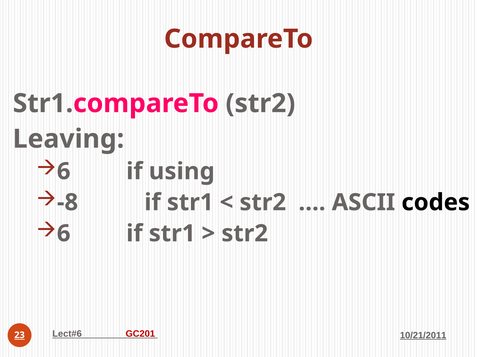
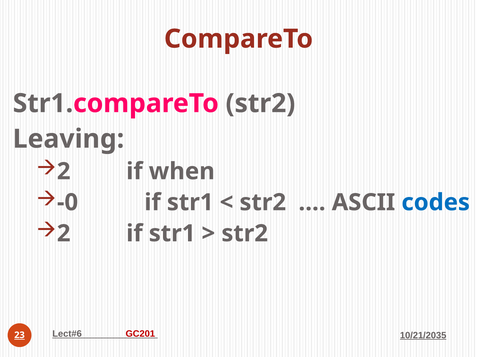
6: 6 -> 2 (64, 172)
using: using -> when (182, 172)
-8: -8 -> -0 (67, 203)
codes colour: black -> blue (436, 203)
6: 6 -> 2 (64, 234)
10/21/2011: 10/21/2011 -> 10/21/2035 (423, 336)
